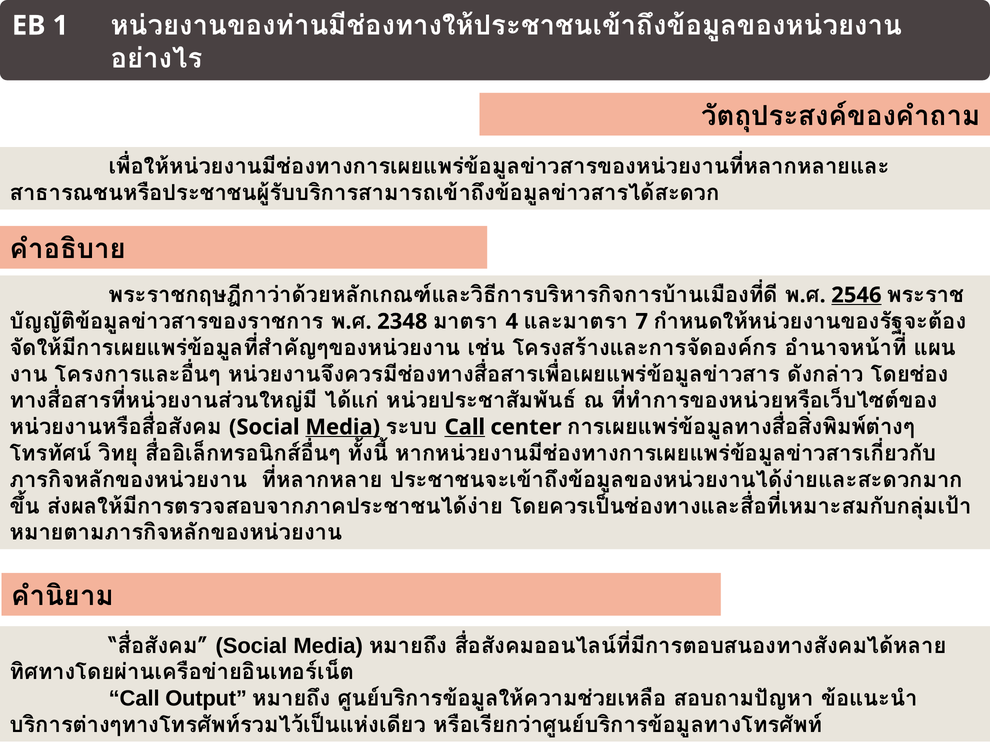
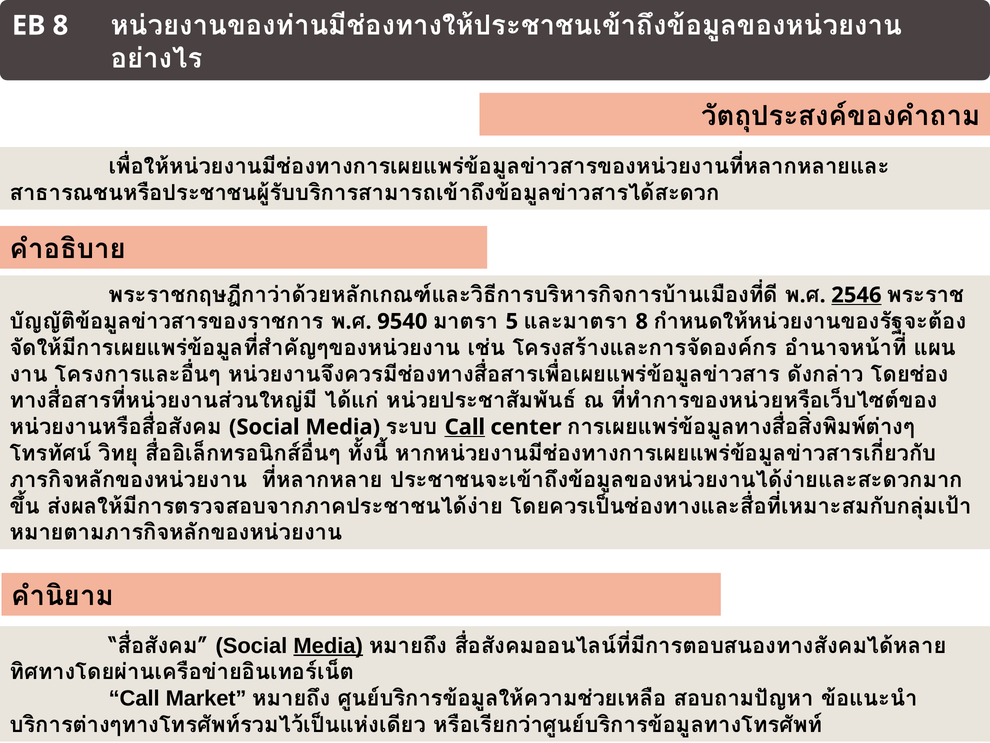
EB 1: 1 -> 8 (60, 26)
2348: 2348 -> 9540 (402, 321)
4: 4 -> 5 (512, 321)
7: 7 -> 8 (642, 321)
Media underline: present -> none (343, 427)
Media underline: none -> present (328, 645)
Output: Output -> Market (206, 698)
